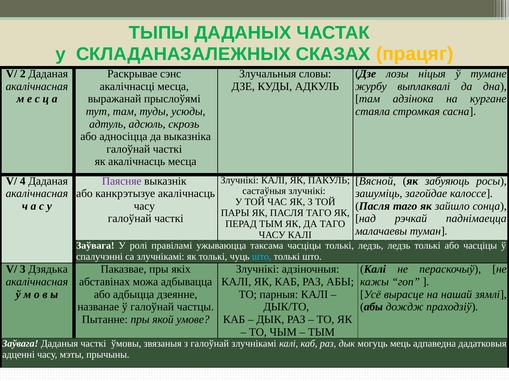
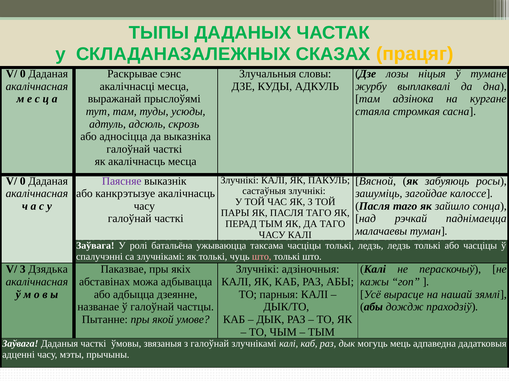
2: 2 -> 0 (23, 74)
4: 4 -> 0 (23, 181)
правіламі: правіламі -> батальёна (172, 246)
што colour: light blue -> pink (262, 257)
